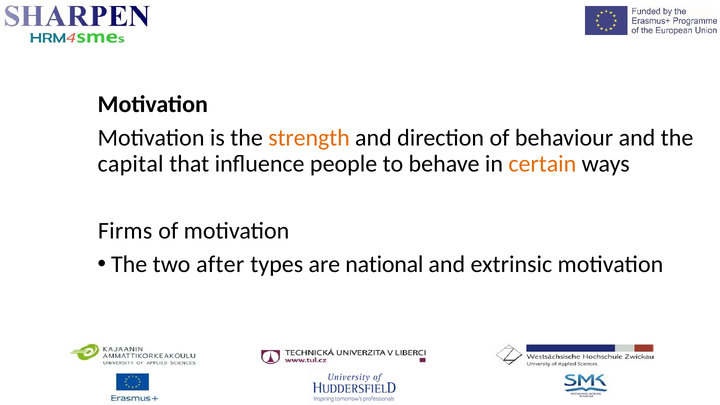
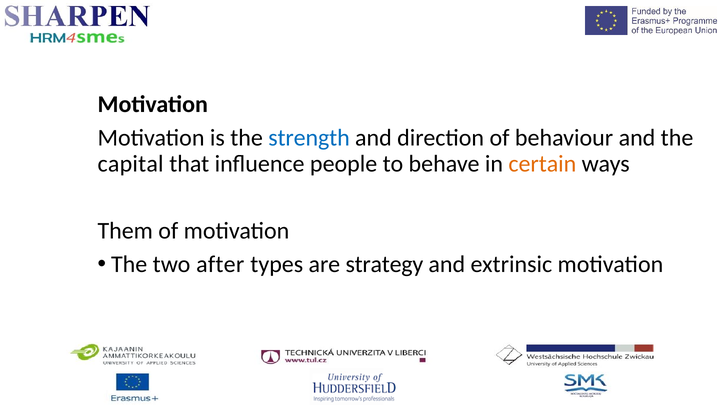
strength colour: orange -> blue (309, 138)
Firms: Firms -> Them (125, 231)
national: national -> strategy (384, 264)
